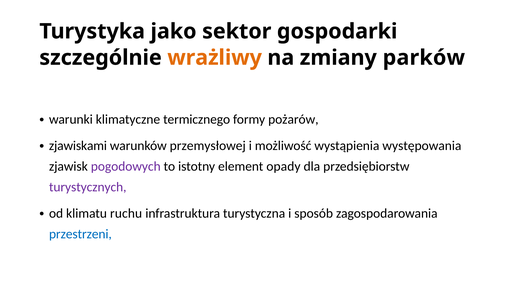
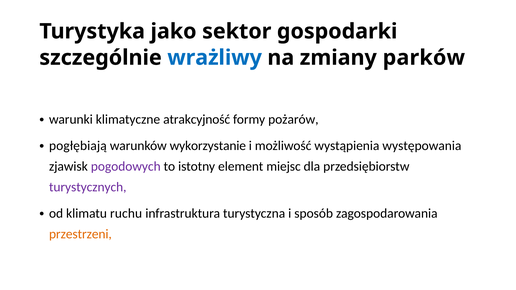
wrażliwy colour: orange -> blue (215, 58)
termicznego: termicznego -> atrakcyjność (197, 120)
zjawiskami: zjawiskami -> pogłębiają (78, 146)
przemysłowej: przemysłowej -> wykorzystanie (208, 146)
opady: opady -> miejsc (284, 167)
przestrzeni colour: blue -> orange (80, 234)
